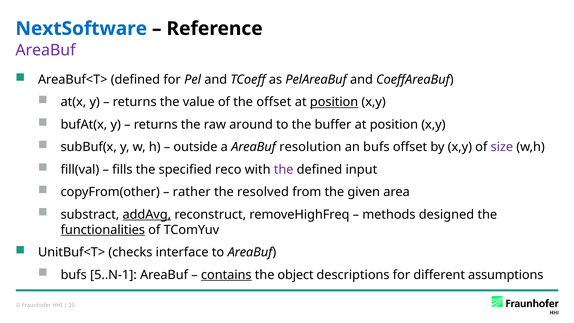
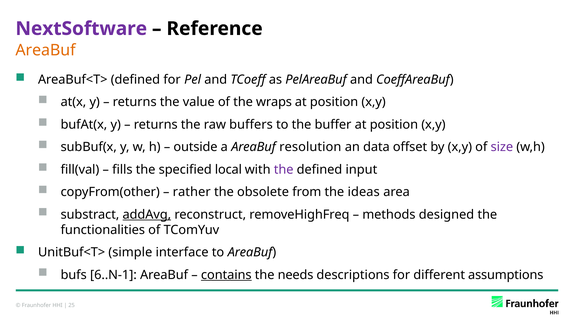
NextSoftware colour: blue -> purple (81, 29)
AreaBuf colour: purple -> orange (46, 50)
the offset: offset -> wraps (274, 102)
position underline: present -> none (334, 102)
around: around -> buffers (251, 125)
an bufs: bufs -> data (376, 147)
reco: reco -> local (228, 170)
resolved: resolved -> obsolete (263, 192)
given: given -> ideas (364, 192)
functionalities underline: present -> none (103, 230)
checks: checks -> simple (130, 252)
5..N-1: 5..N-1 -> 6..N-1 (113, 275)
object: object -> needs (296, 275)
